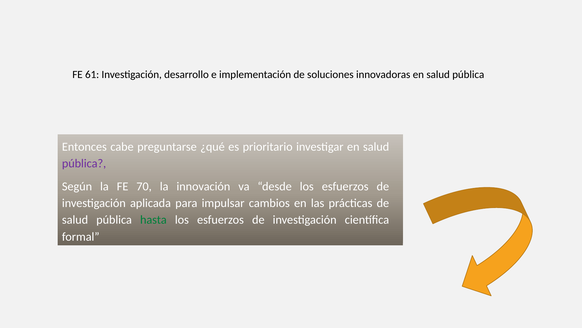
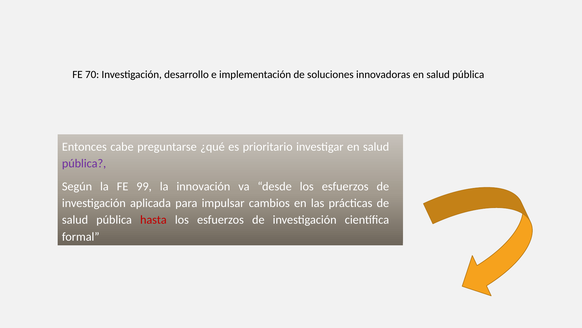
61: 61 -> 70 (92, 74)
70: 70 -> 99 (144, 186)
hasta colour: green -> red (153, 219)
